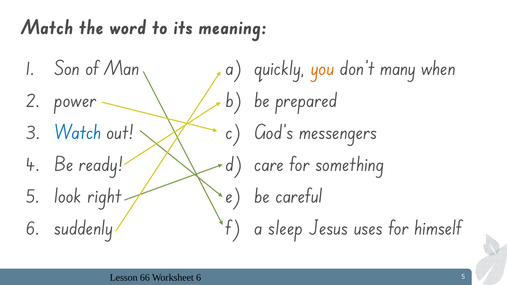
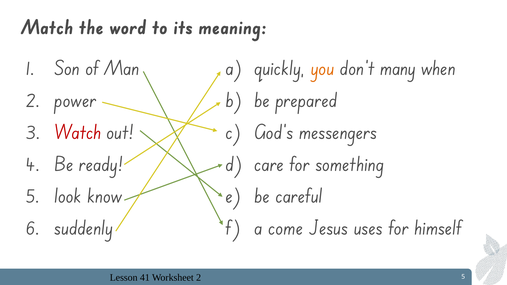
Watch colour: blue -> red (78, 133)
right: right -> know (105, 197)
sleep: sleep -> come (286, 229)
66: 66 -> 41 (145, 278)
Worksheet 6: 6 -> 2 (199, 278)
